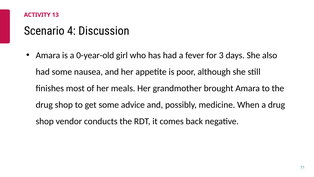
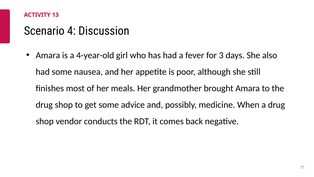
0-year-old: 0-year-old -> 4-year-old (95, 55)
